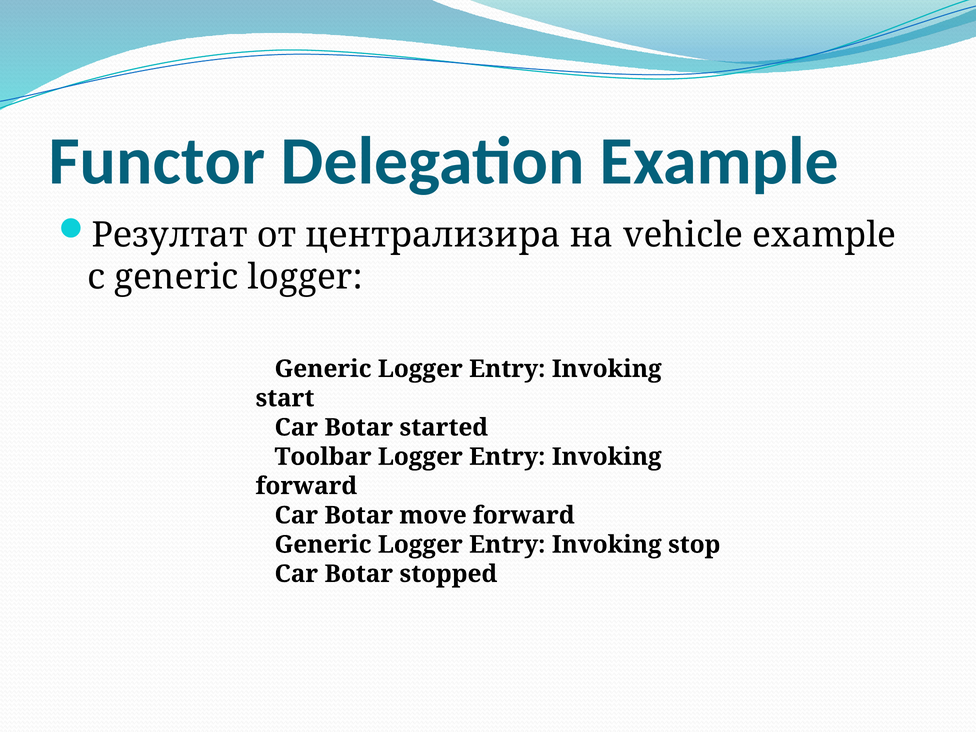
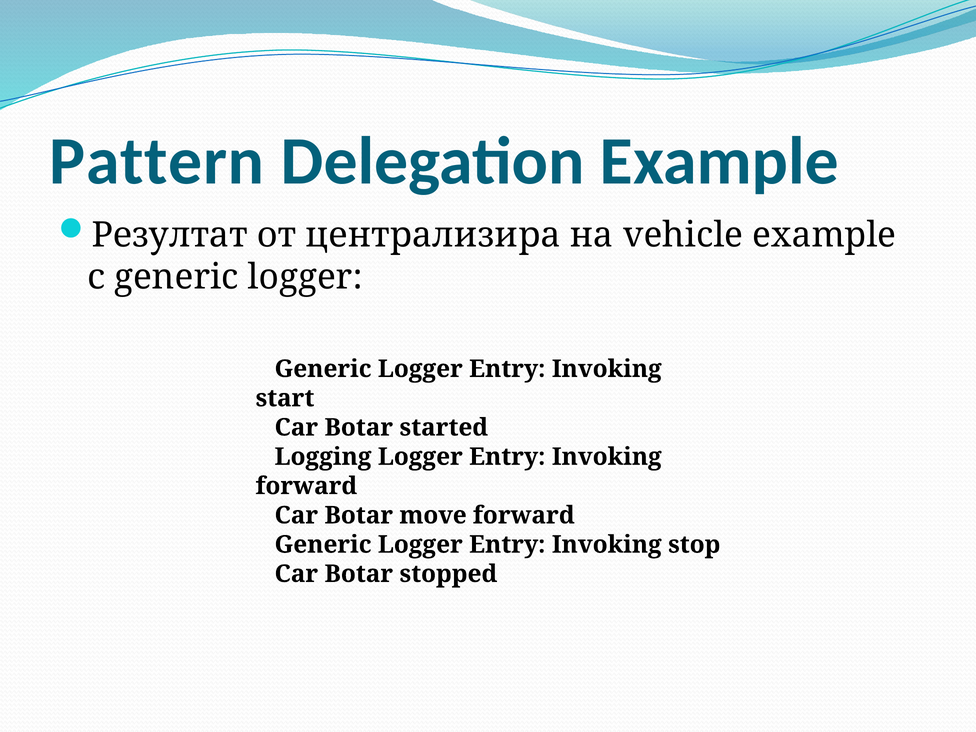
Functor: Functor -> Pattern (157, 161)
Toolbar: Toolbar -> Logging (323, 457)
